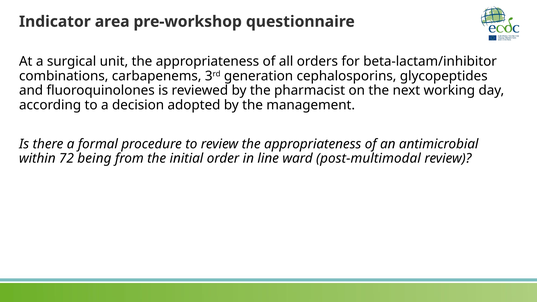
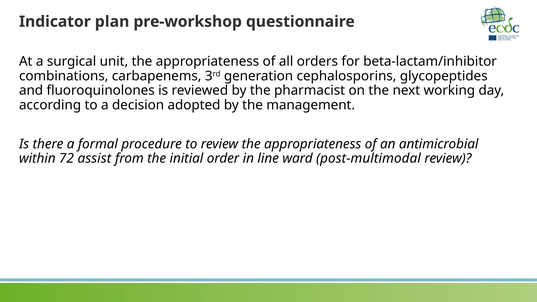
area: area -> plan (112, 22)
being: being -> assist (94, 159)
